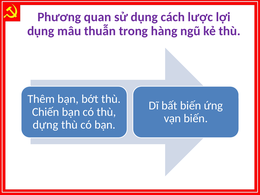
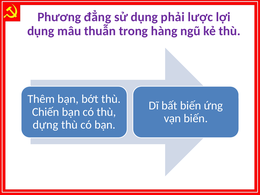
quan: quan -> đẳng (98, 17)
cách: cách -> phải (173, 17)
